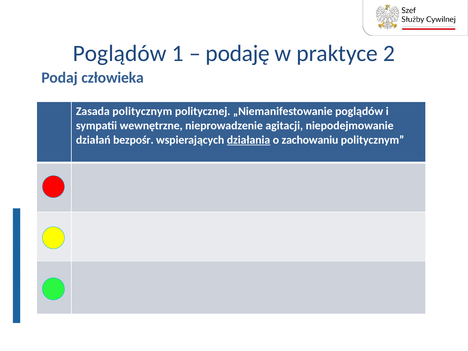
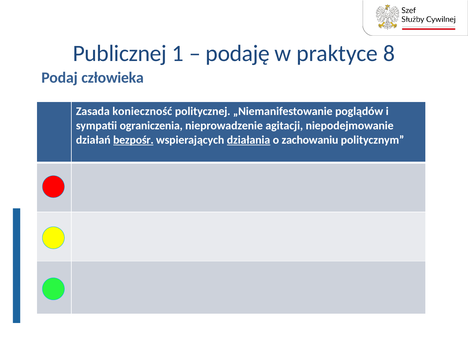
Poglądów: Poglądów -> Publicznej (120, 53)
2: 2 -> 8 (389, 53)
Zasada politycznym: politycznym -> konieczność (142, 111)
wewnętrzne: wewnętrzne -> ograniczenia (151, 126)
bezpośr underline: none -> present (133, 140)
